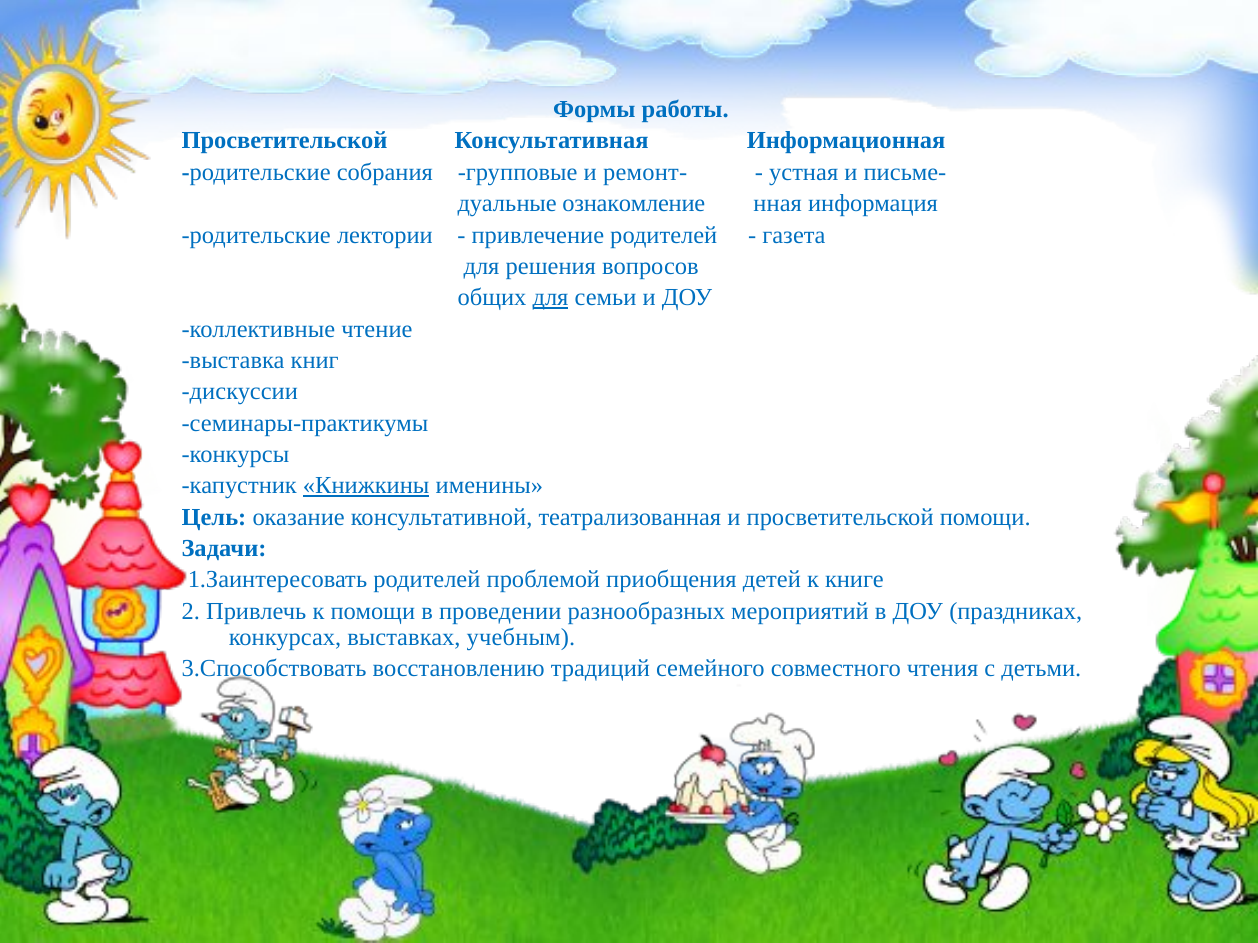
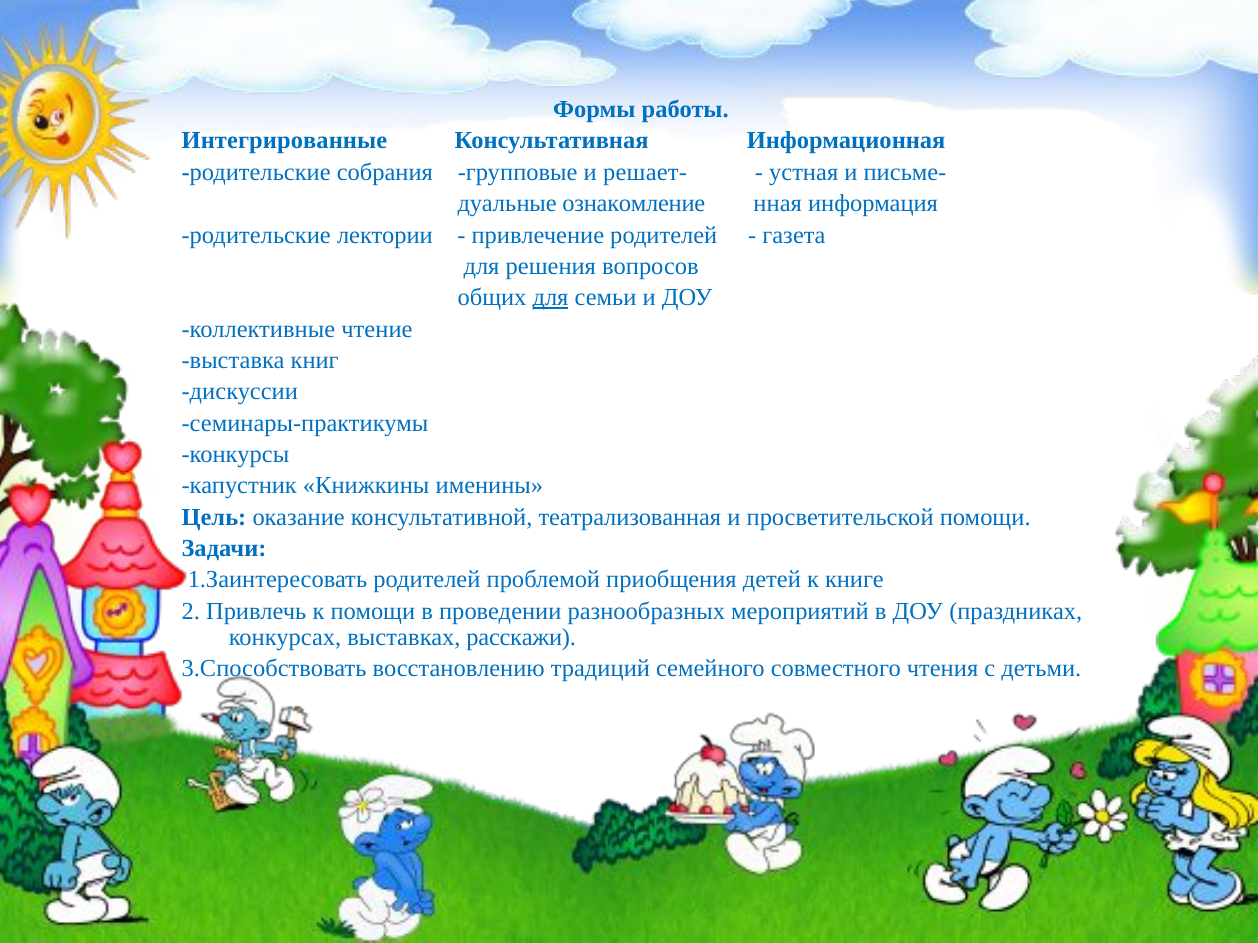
Просветительской: Просветительской -> Интегрированные (284, 141)
ремонт-: ремонт- -> решает- (645, 172)
Книжкины underline: present -> none (366, 486)
учебным: учебным -> расскажи (521, 638)
